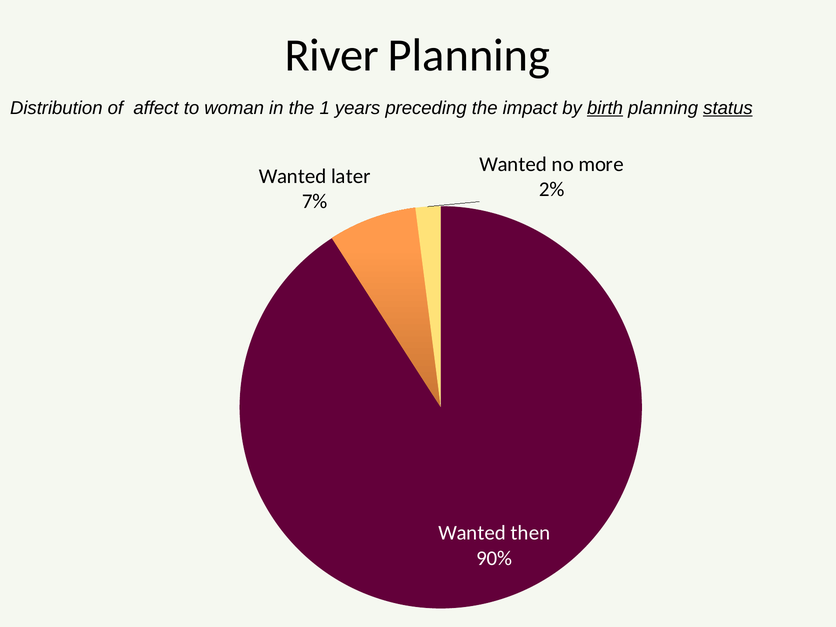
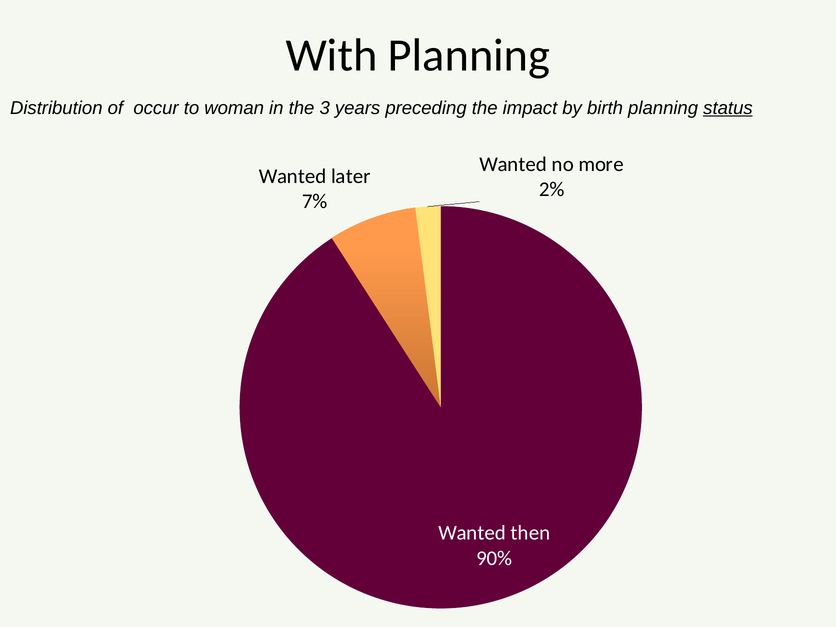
River: River -> With (331, 55)
affect: affect -> occur (156, 108)
1: 1 -> 3 (325, 108)
birth underline: present -> none (605, 108)
